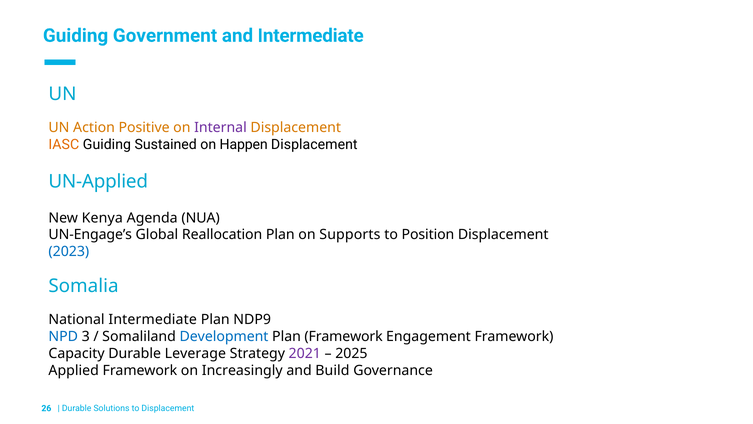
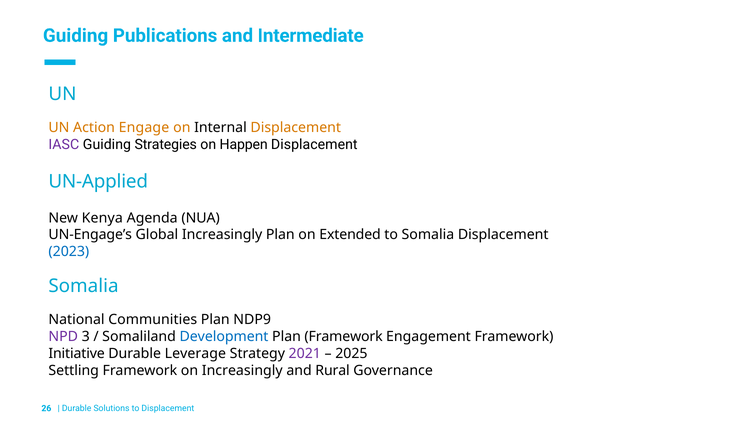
Government: Government -> Publications (165, 36)
Positive: Positive -> Engage (144, 127)
Internal colour: purple -> black (220, 127)
IASC colour: orange -> purple (64, 144)
Sustained: Sustained -> Strategies (166, 144)
Global Reallocation: Reallocation -> Increasingly (222, 235)
Supports: Supports -> Extended (350, 235)
to Position: Position -> Somalia (428, 235)
National Intermediate: Intermediate -> Communities (153, 319)
NPD colour: blue -> purple (63, 336)
Capacity: Capacity -> Initiative (77, 353)
Applied: Applied -> Settling (74, 370)
Build: Build -> Rural (333, 370)
